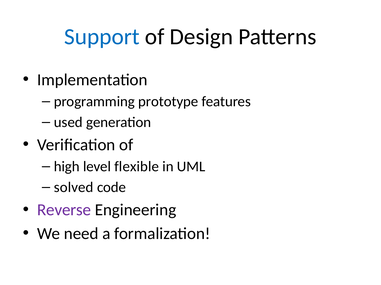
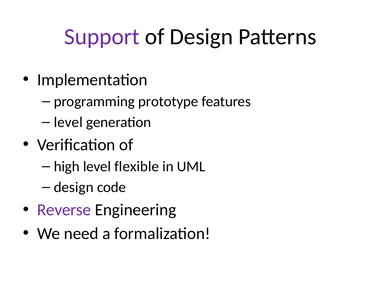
Support colour: blue -> purple (102, 37)
used: used -> level (68, 123)
solved: solved -> design (74, 188)
